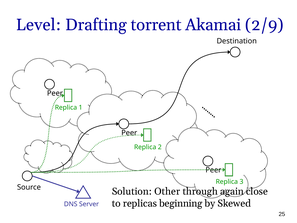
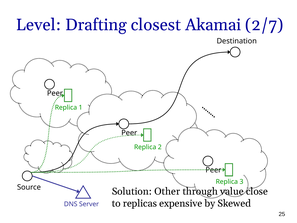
torrent: torrent -> closest (156, 25)
2/9: 2/9 -> 2/7 (264, 25)
again: again -> value (232, 191)
beginning: beginning -> expensive (181, 203)
